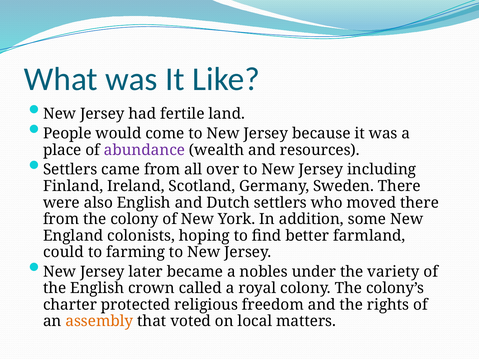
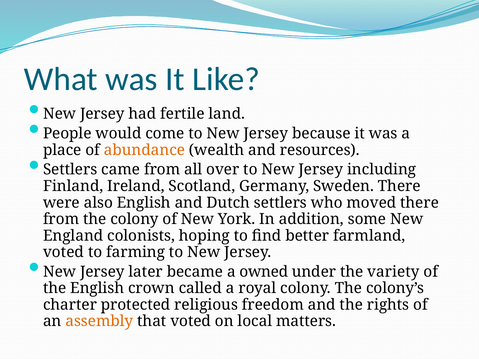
abundance colour: purple -> orange (144, 150)
could: could -> voted (64, 252)
nobles: nobles -> owned (264, 272)
